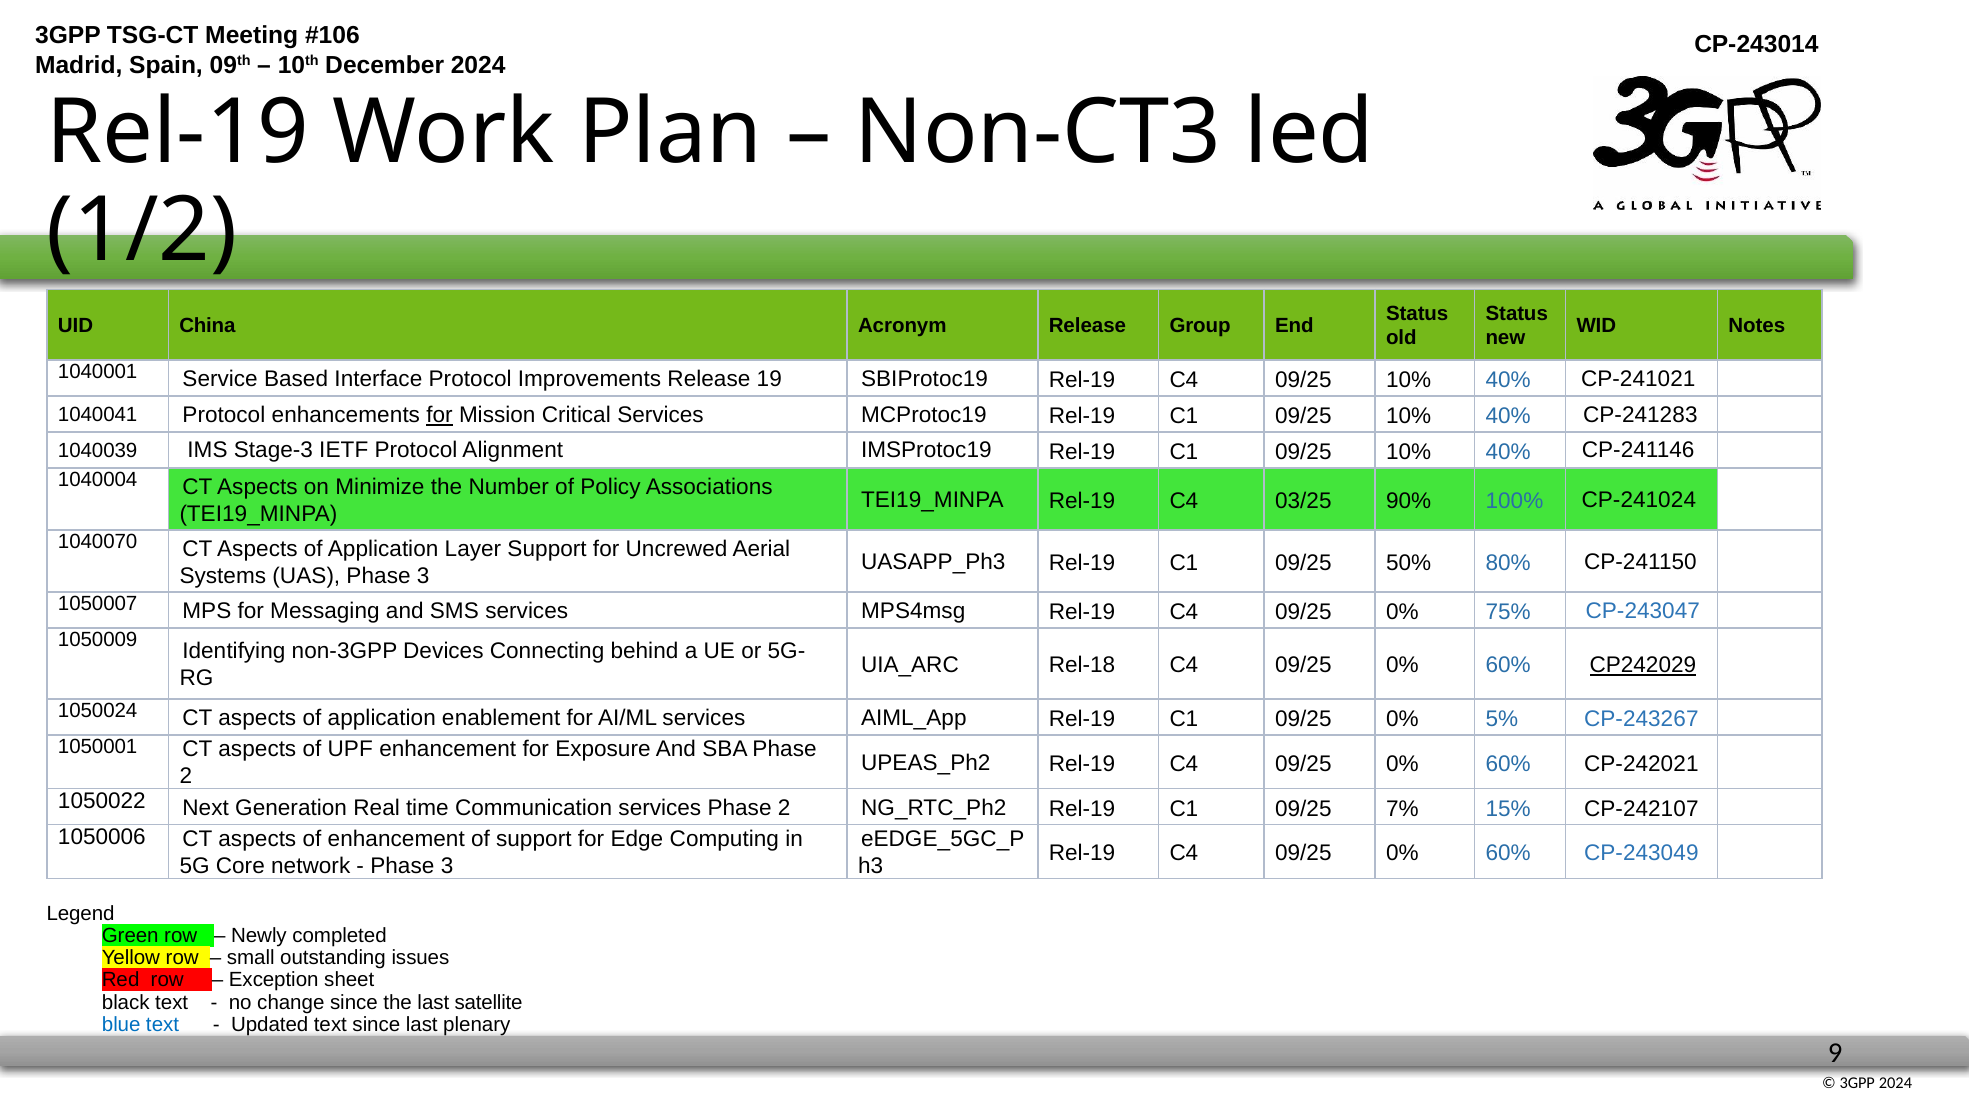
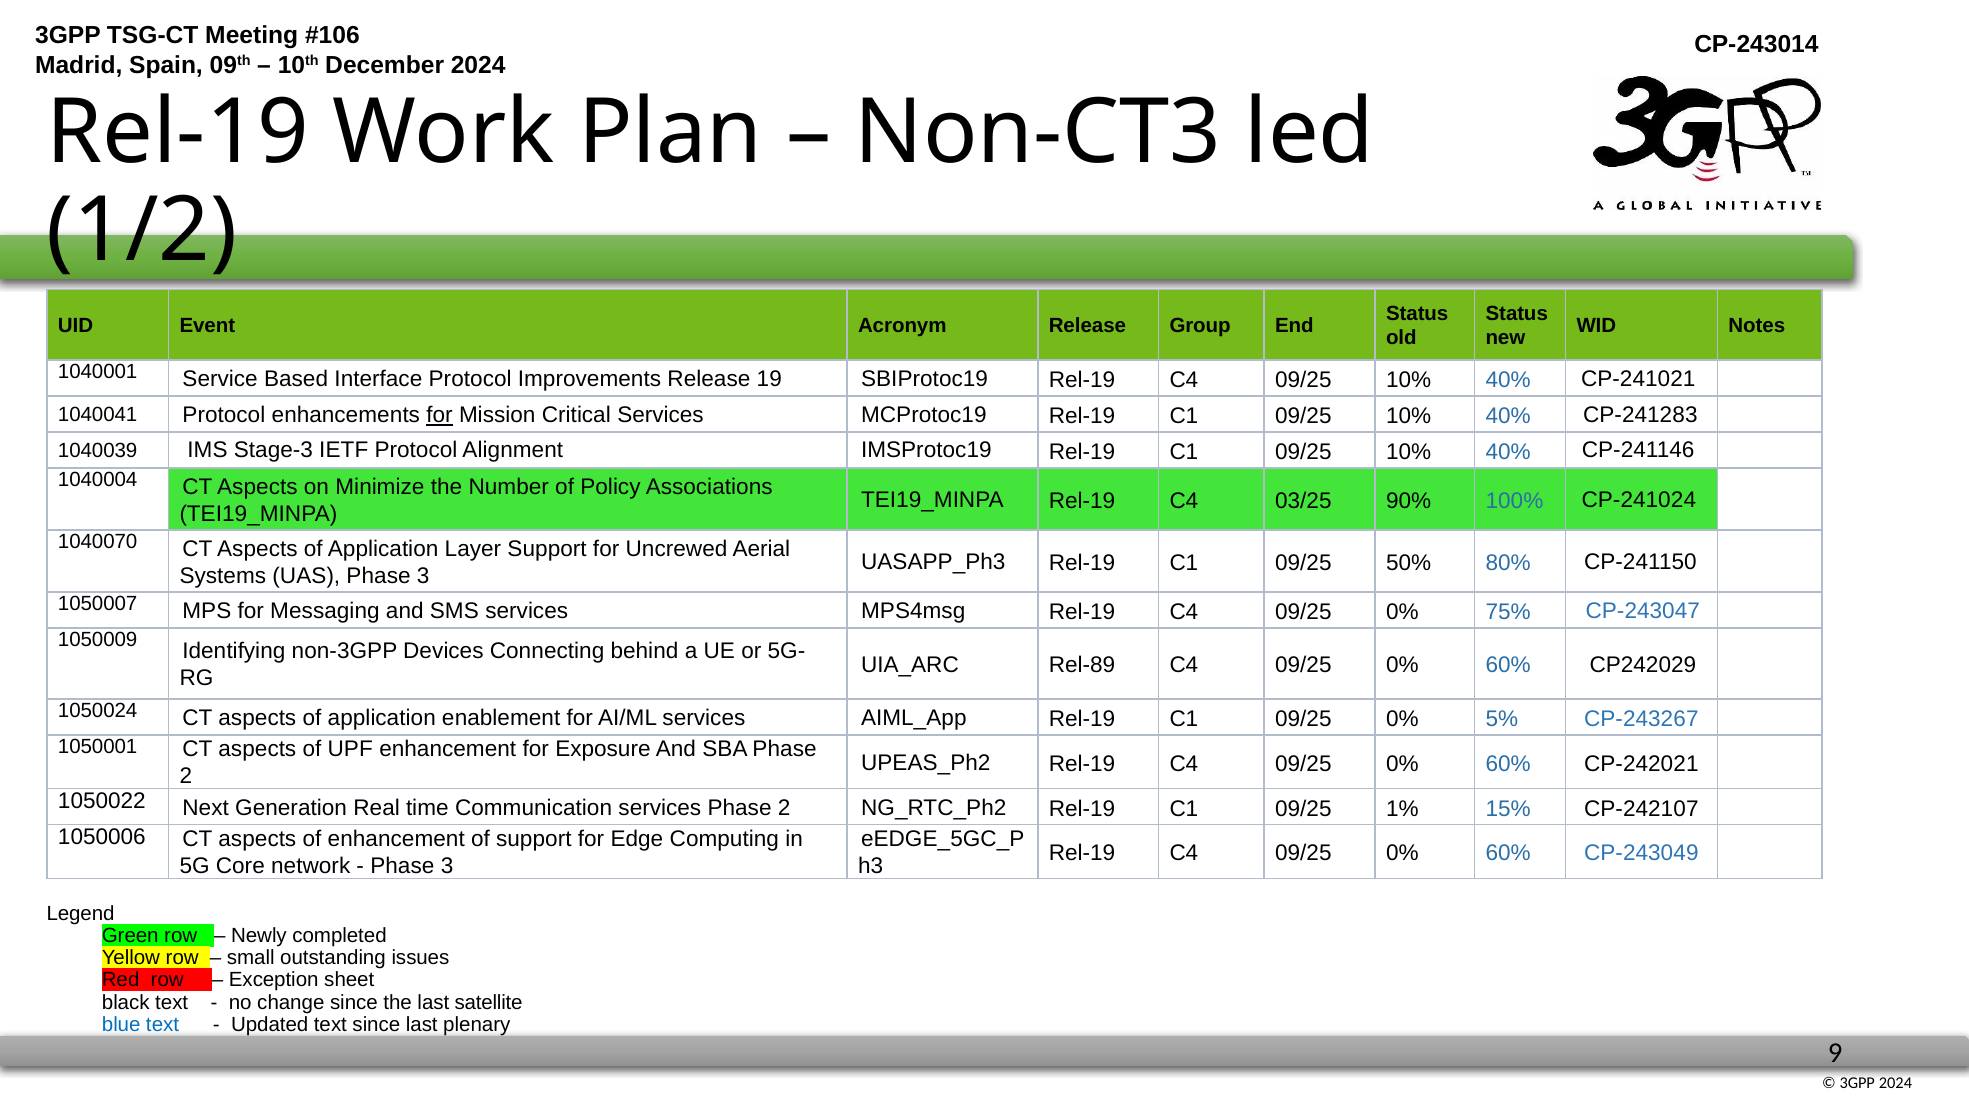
China: China -> Event (207, 326)
Rel-18: Rel-18 -> Rel-89 (1082, 665)
CP242029 underline: present -> none (1643, 665)
7%: 7% -> 1% (1402, 808)
